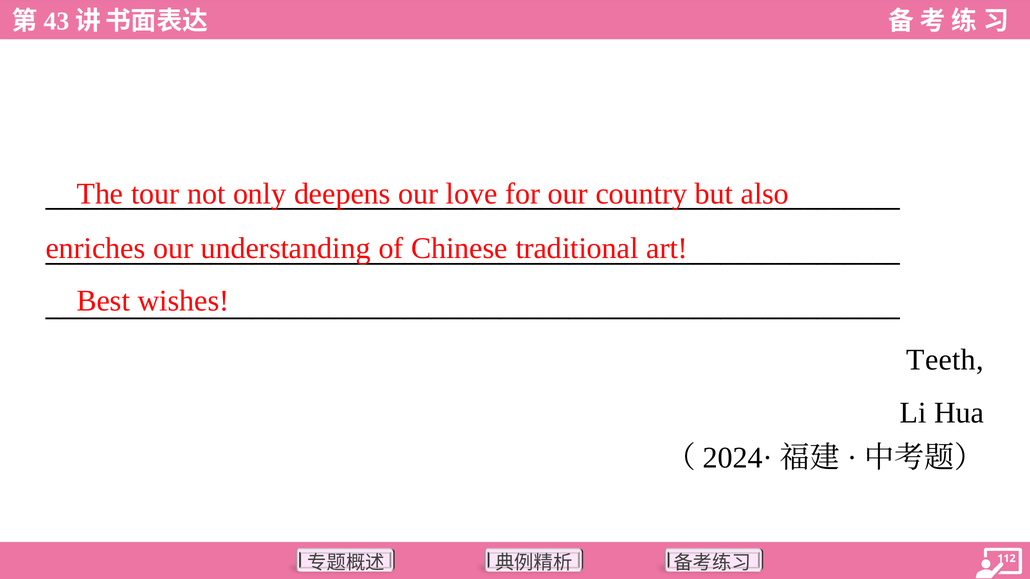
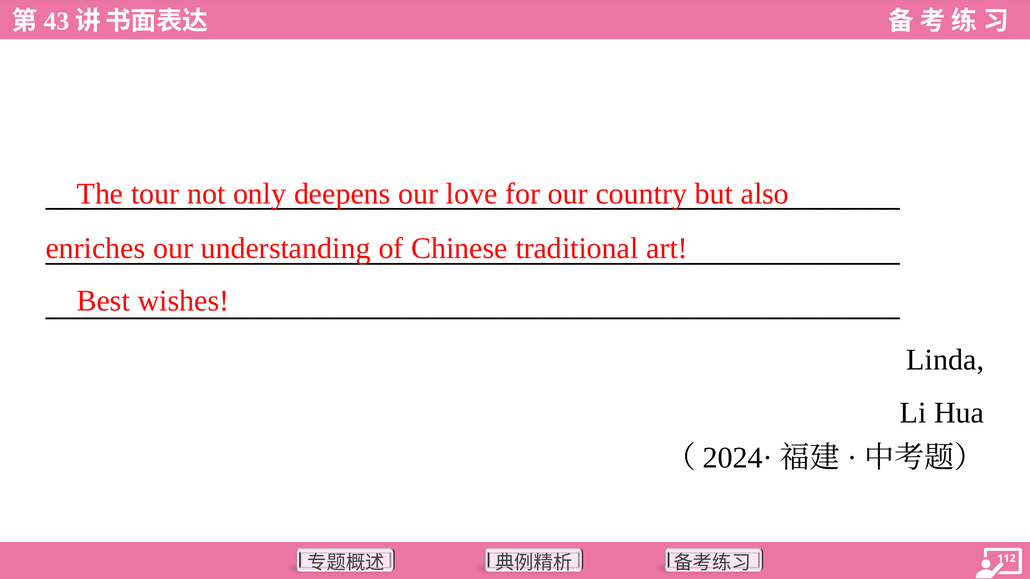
Teeth: Teeth -> Linda (945, 360)
